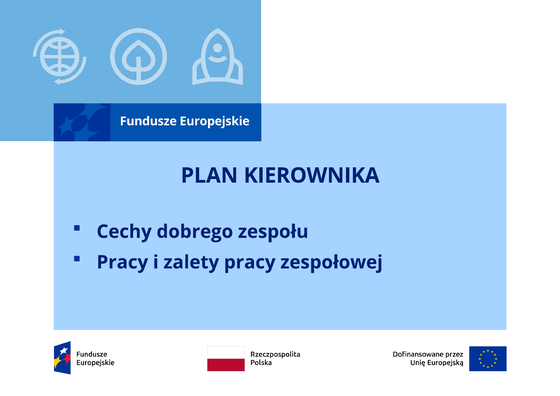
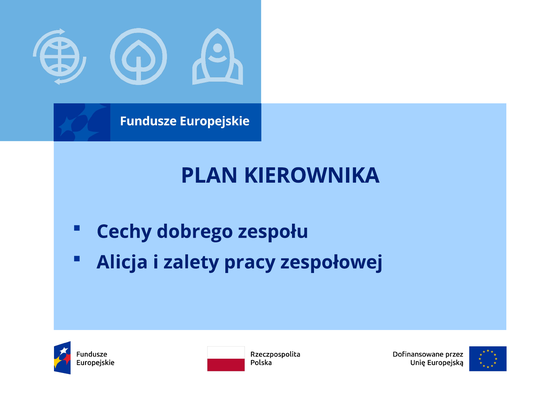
Pracy: Pracy -> Alicja (122, 262)
